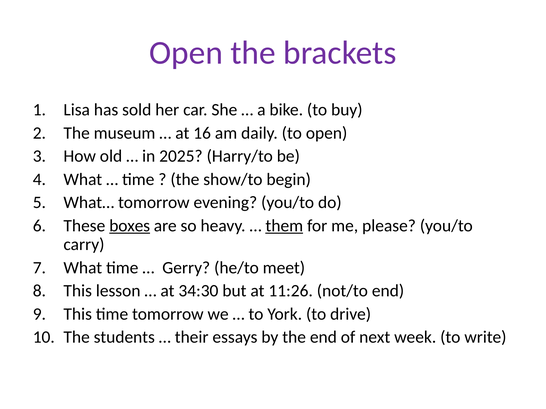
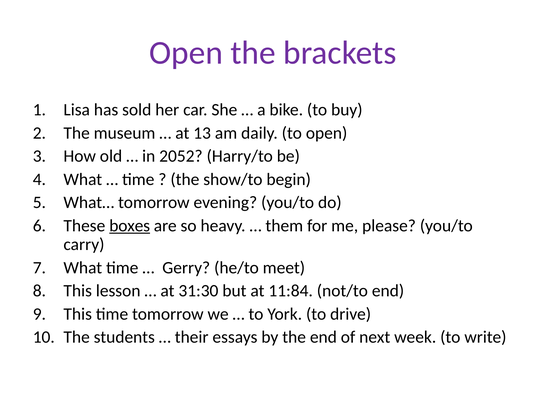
16: 16 -> 13 (202, 133)
2025: 2025 -> 2052 (181, 156)
them underline: present -> none (284, 226)
34:30: 34:30 -> 31:30 (198, 291)
11:26: 11:26 -> 11:84 (291, 291)
